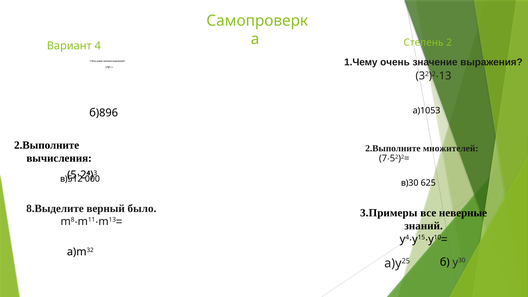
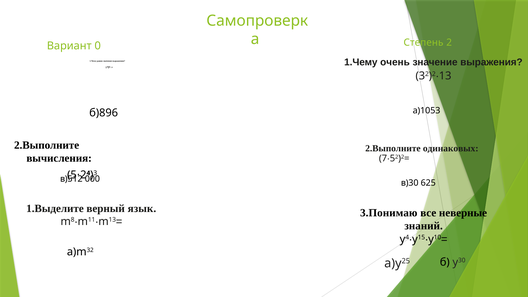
4: 4 -> 0 (98, 46)
множителей: множителей -> одинаковых (451, 148)
8.Выделите: 8.Выделите -> 1.Выделите (55, 208)
было: было -> язык (142, 208)
3.Примеры: 3.Примеры -> 3.Понимаю (389, 213)
